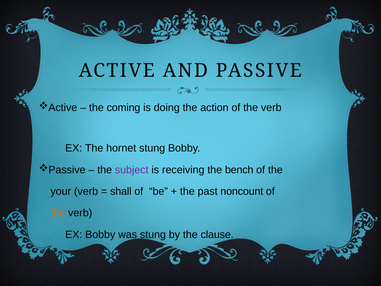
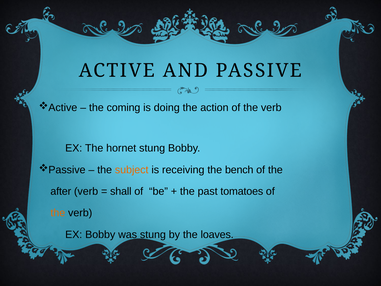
subject colour: purple -> orange (132, 170)
your: your -> after (61, 191)
noncount: noncount -> tomatoes (242, 191)
clause: clause -> loaves (217, 234)
